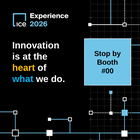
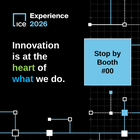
heart colour: yellow -> light green (24, 68)
